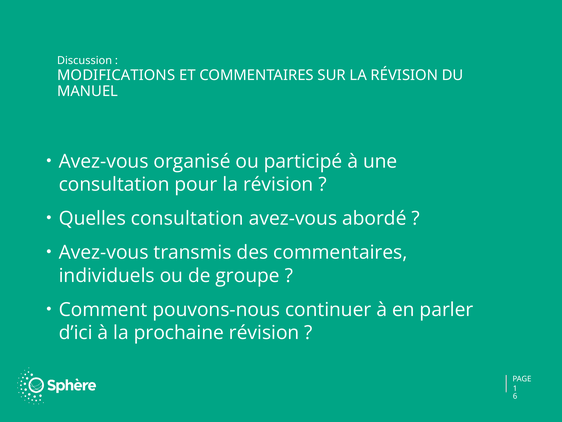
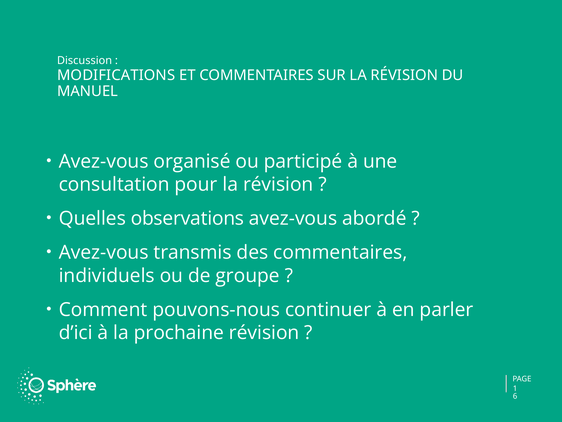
Quelles consultation: consultation -> observations (187, 218)
